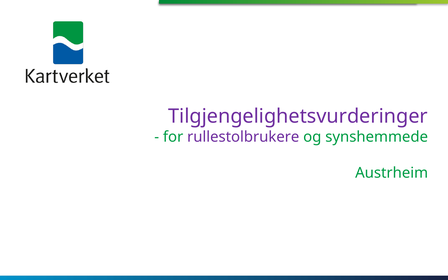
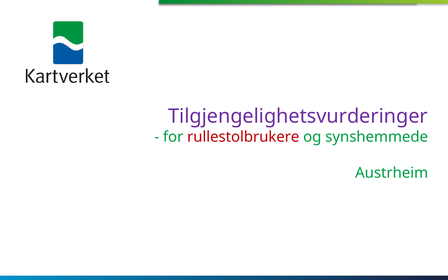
rullestolbrukere colour: purple -> red (243, 137)
